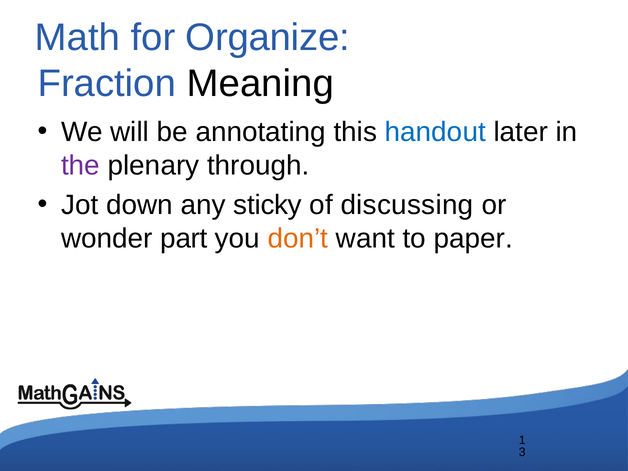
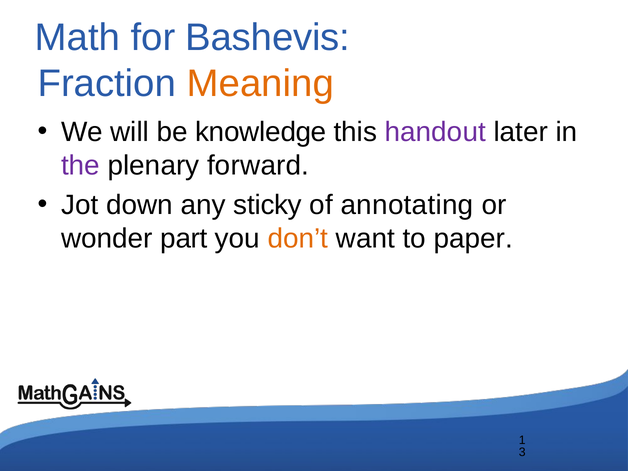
Organize: Organize -> Bashevis (268, 38)
Meaning colour: black -> orange (260, 84)
annotating: annotating -> knowledge (261, 132)
handout colour: blue -> purple (435, 132)
through: through -> forward (258, 166)
discussing: discussing -> annotating (407, 205)
